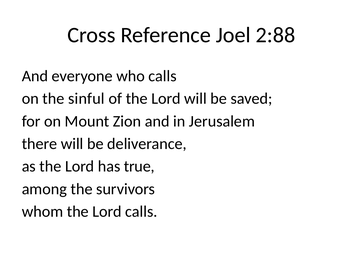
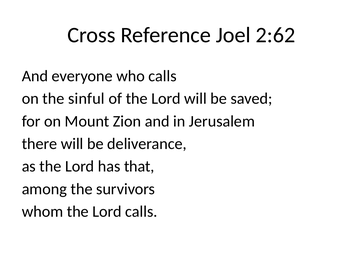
2:88: 2:88 -> 2:62 (275, 35)
true: true -> that (139, 167)
